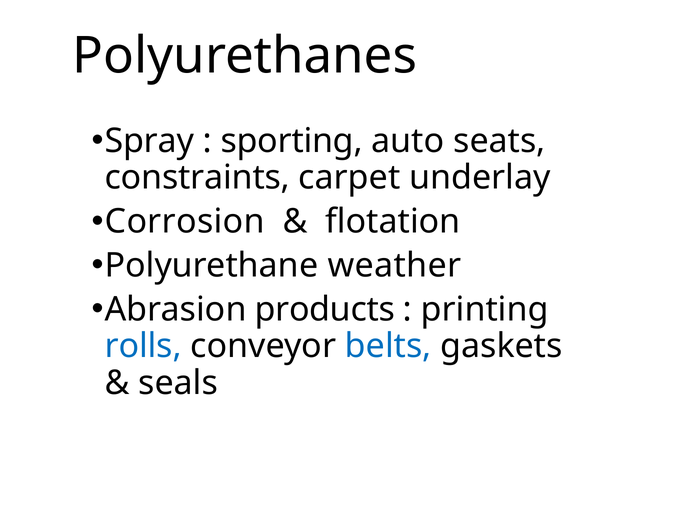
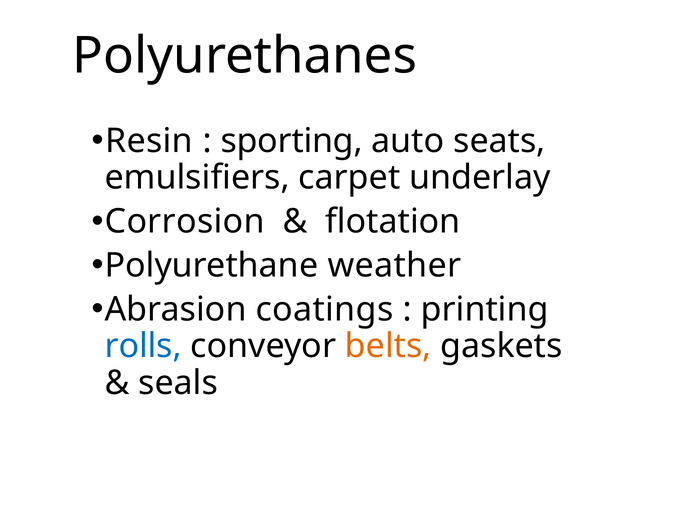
Spray: Spray -> Resin (149, 141)
constraints: constraints -> emulsifiers (197, 178)
products: products -> coatings (325, 309)
belts colour: blue -> orange (388, 346)
